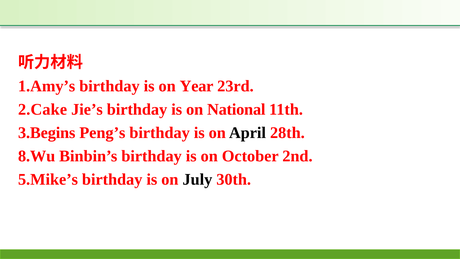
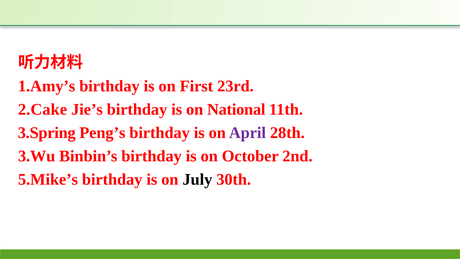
Year: Year -> First (196, 86)
3.Begins: 3.Begins -> 3.Spring (47, 133)
April colour: black -> purple (247, 133)
8.Wu: 8.Wu -> 3.Wu (37, 156)
